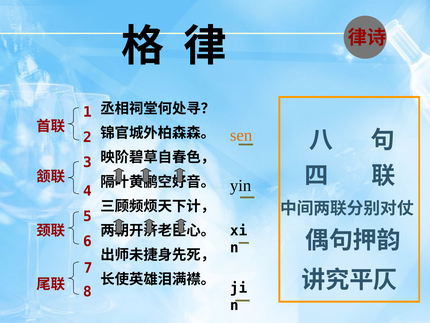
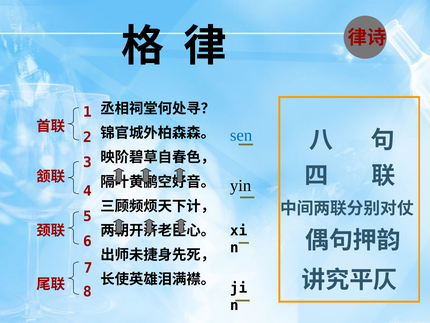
sen colour: orange -> blue (241, 135)
